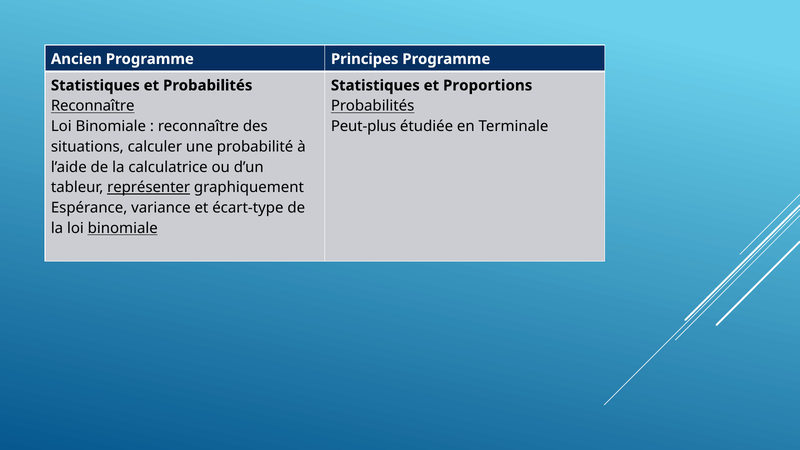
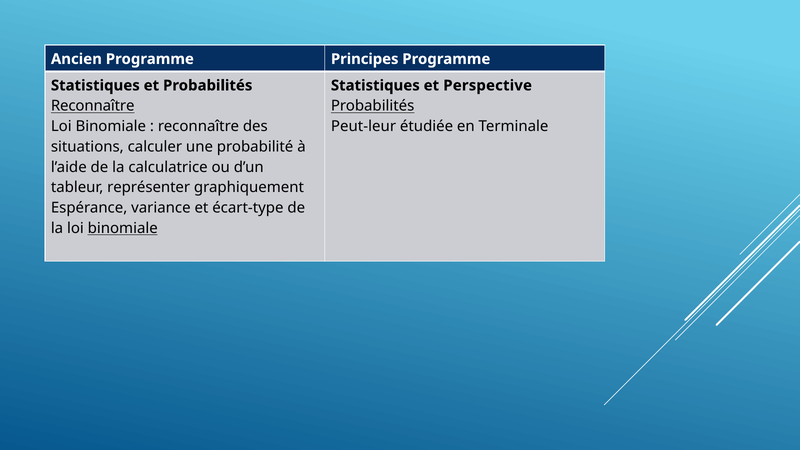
Proportions: Proportions -> Perspective (488, 85)
Peut-plus: Peut-plus -> Peut-leur (363, 126)
représenter underline: present -> none (149, 188)
